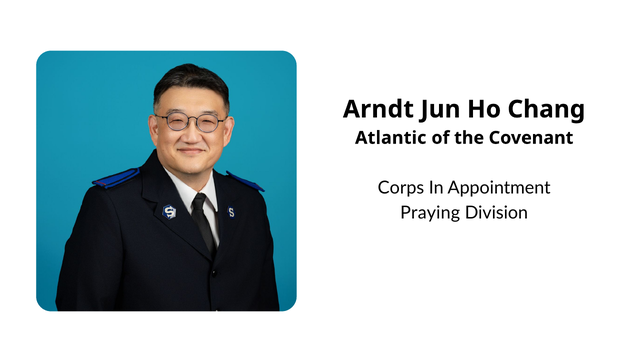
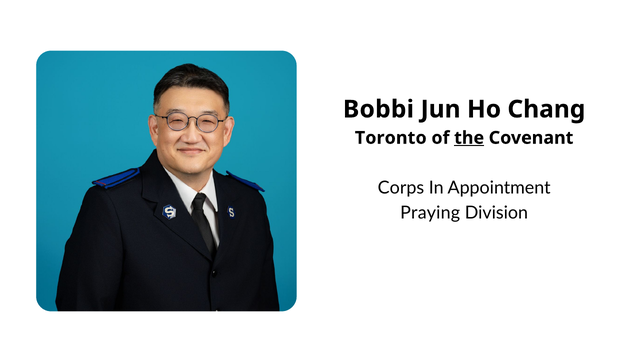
Arndt: Arndt -> Bobbi (378, 109)
Atlantic: Atlantic -> Toronto (391, 138)
the underline: none -> present (469, 138)
